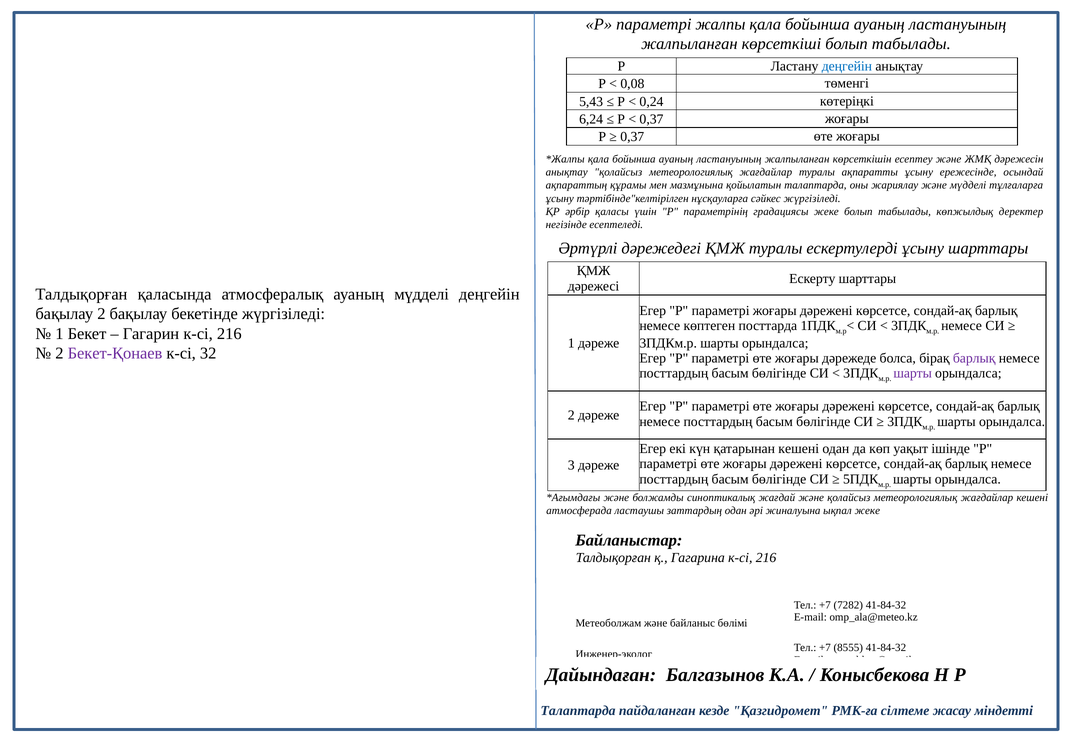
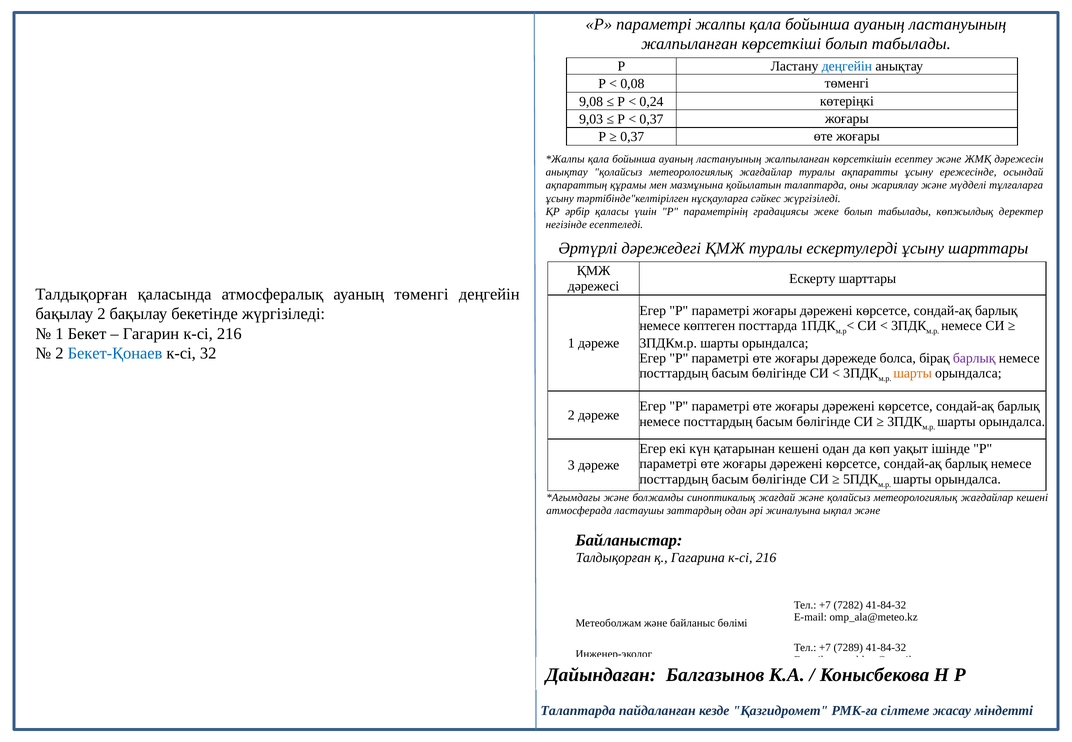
5,43: 5,43 -> 9,08 (591, 102)
6,24: 6,24 -> 9,03 (591, 119)
ауаның мүдделі: мүдделі -> төменгі (421, 294)
Бекет-Қонаев colour: purple -> blue (115, 354)
шарты colour: purple -> orange (913, 373)
ықпал жеке: жеке -> және (867, 511)
8555: 8555 -> 7289 (848, 648)
